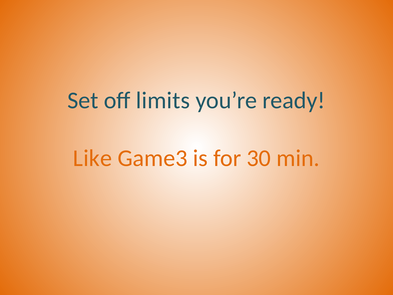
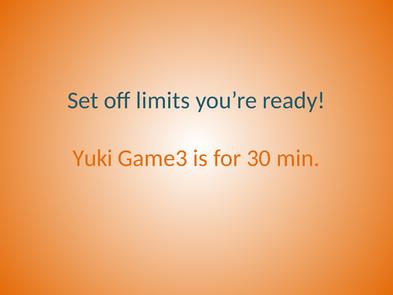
Like: Like -> Yuki (93, 158)
